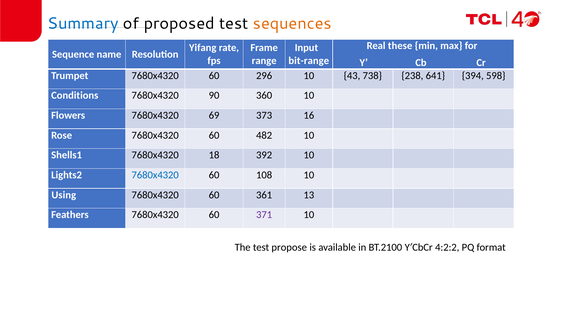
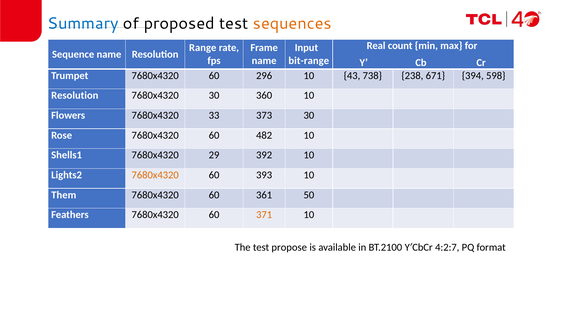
these: these -> count (400, 46)
Yifang: Yifang -> Range (203, 48)
range: range -> name (264, 61)
641: 641 -> 671 (435, 76)
Conditions: Conditions -> Resolution (75, 95)
7680x4320 90: 90 -> 30 (214, 95)
69: 69 -> 33 (214, 115)
373 16: 16 -> 30 (309, 115)
18: 18 -> 29 (214, 155)
7680x4320 colour: blue -> orange (155, 175)
108: 108 -> 393 (264, 175)
Using: Using -> Them (64, 195)
13: 13 -> 50 (309, 195)
371 colour: purple -> orange (264, 215)
4:2:2: 4:2:2 -> 4:2:7 (447, 248)
